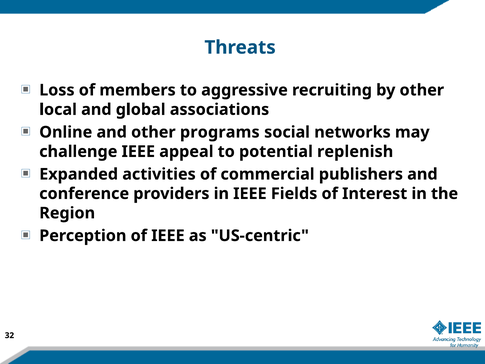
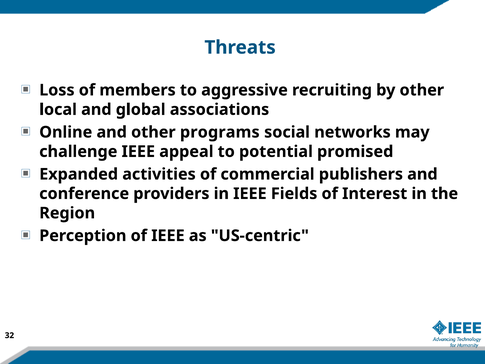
replenish: replenish -> promised (355, 151)
